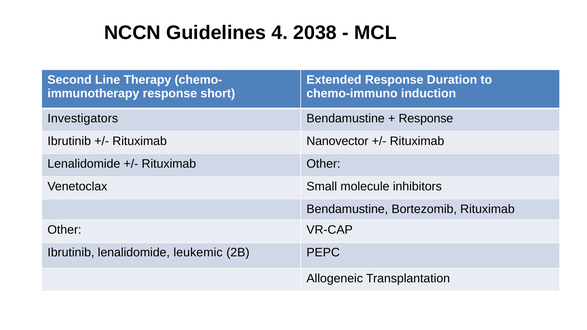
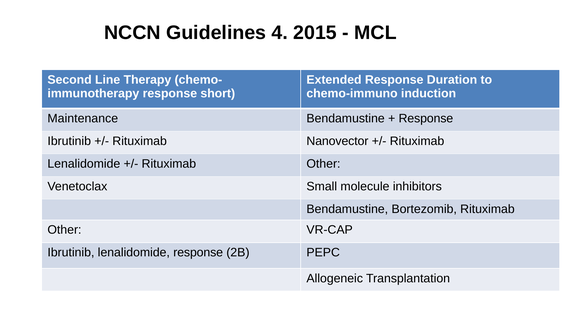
2038: 2038 -> 2015 (315, 33)
Investigators: Investigators -> Maintenance (83, 118)
lenalidomide leukemic: leukemic -> response (198, 253)
